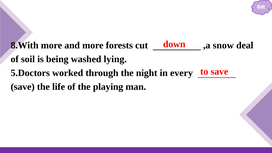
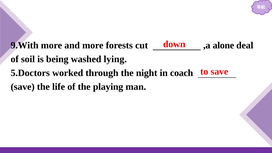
8.With: 8.With -> 9.With (25, 45)
snow: snow -> alone (223, 45)
every: every -> coach (182, 73)
